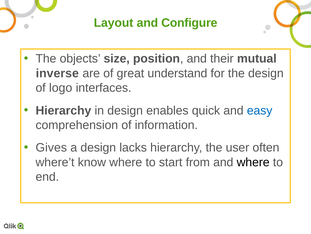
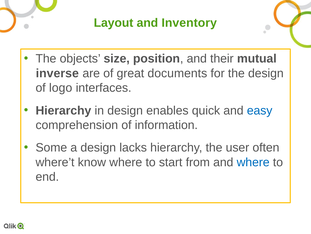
Configure: Configure -> Inventory (189, 23)
understand: understand -> documents (177, 73)
Gives: Gives -> Some (51, 147)
where colour: black -> blue (253, 162)
